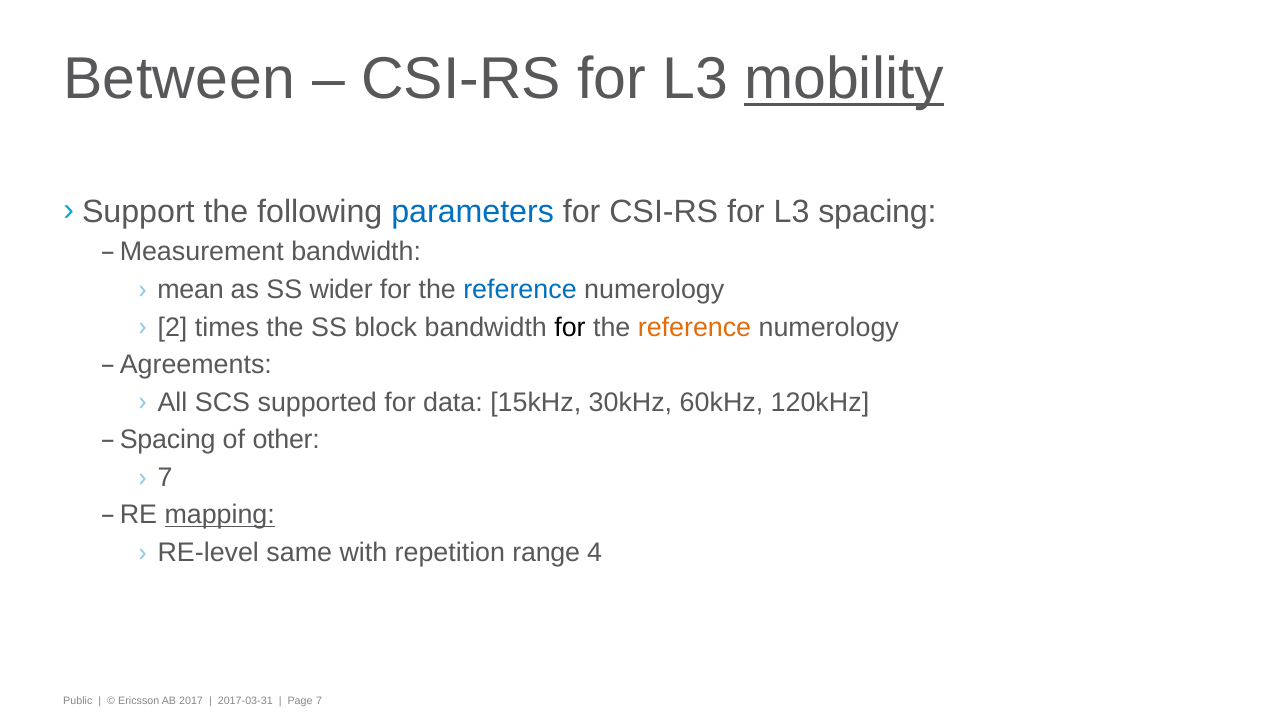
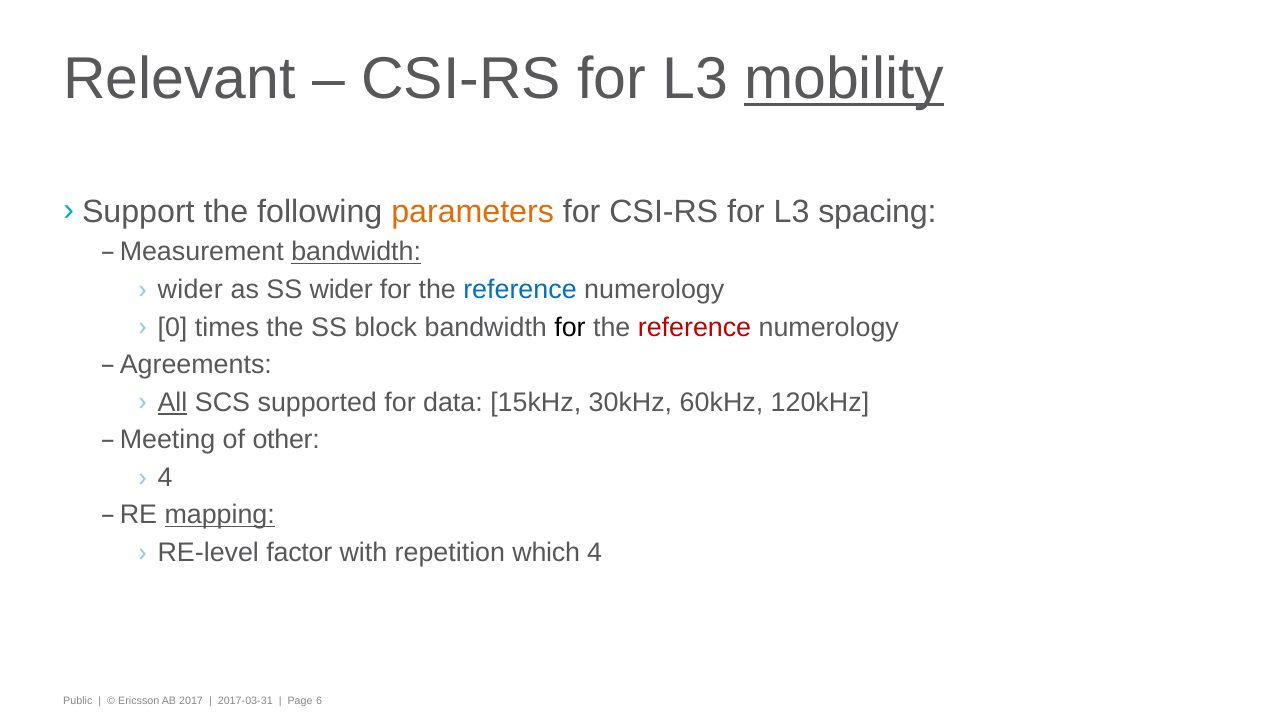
Between: Between -> Relevant (179, 79)
parameters colour: blue -> orange (473, 212)
bandwidth underline: none -> present (356, 252)
mean: mean -> wider (190, 290)
2: 2 -> 0 (173, 327)
reference colour: orange -> red (695, 327)
All underline: none -> present (173, 402)
Spacing: Spacing -> Meeting (167, 440)
7: 7 -> 4 (165, 477)
same: same -> factor (299, 553)
range: range -> which (546, 553)
7: 7 -> 6 (319, 701)
